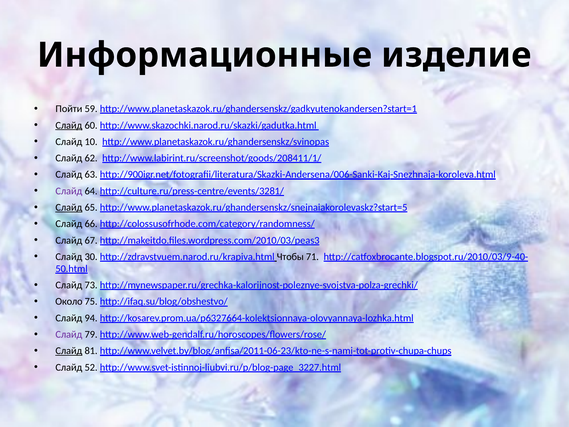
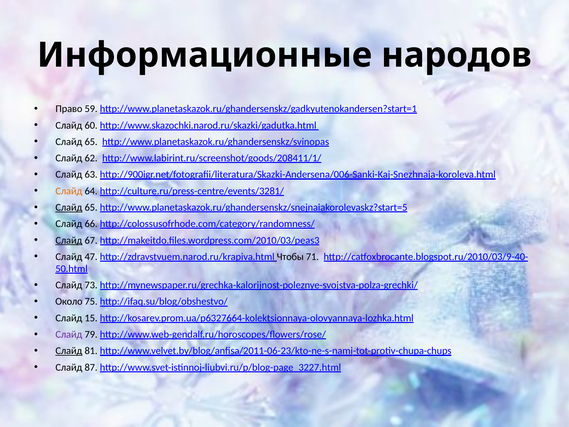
изделие: изделие -> народов (456, 55)
Пойти: Пойти -> Право (69, 109)
Слайд underline: present -> none (69, 125)
10: 10 -> 65 (91, 142)
Слайд colour: purple -> orange (69, 191)
Слайд underline: none -> present (69, 240)
30: 30 -> 47 (91, 257)
94: 94 -> 15 (91, 318)
52: 52 -> 87 (91, 367)
